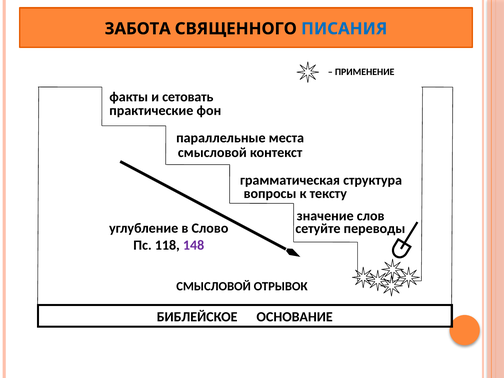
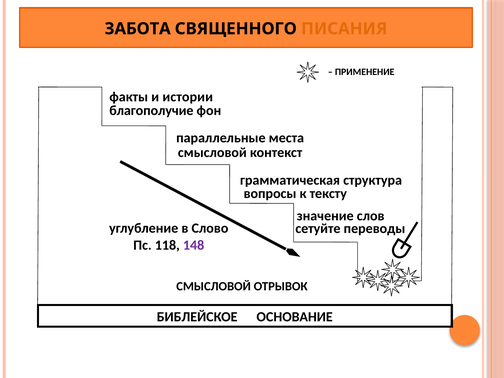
ПИСАНИЯ colour: blue -> orange (344, 29)
сетовать: сетовать -> истории (188, 97)
практические: практические -> благополучие (151, 110)
